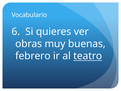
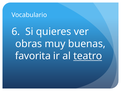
febrero: febrero -> favorita (33, 56)
